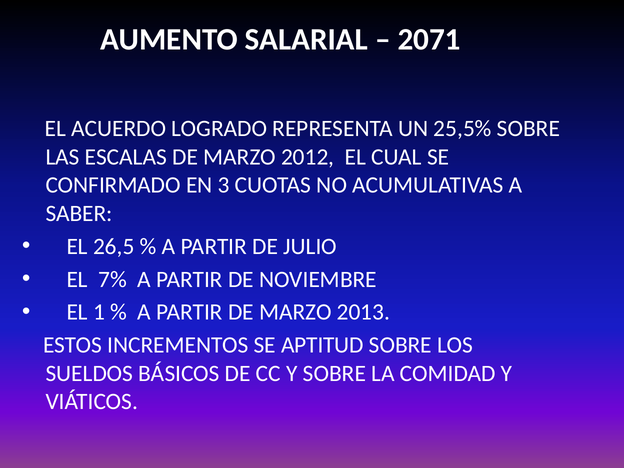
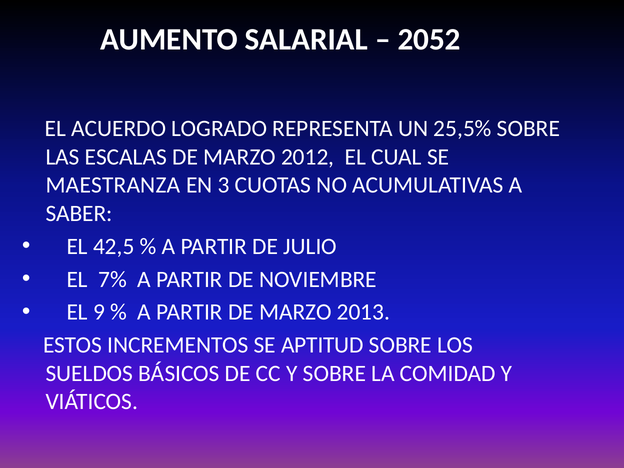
2071: 2071 -> 2052 (429, 40)
CONFIRMADO: CONFIRMADO -> MAESTRANZA (113, 185)
26,5: 26,5 -> 42,5 (114, 246)
1: 1 -> 9 (99, 312)
